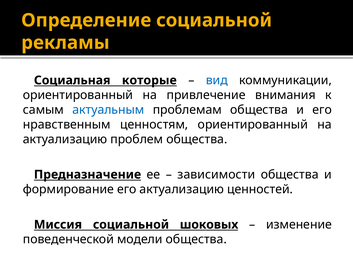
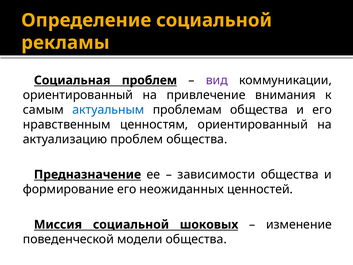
Социальная которые: которые -> проблем (149, 80)
вид colour: blue -> purple (217, 80)
его актуализацию: актуализацию -> неожиданных (182, 189)
